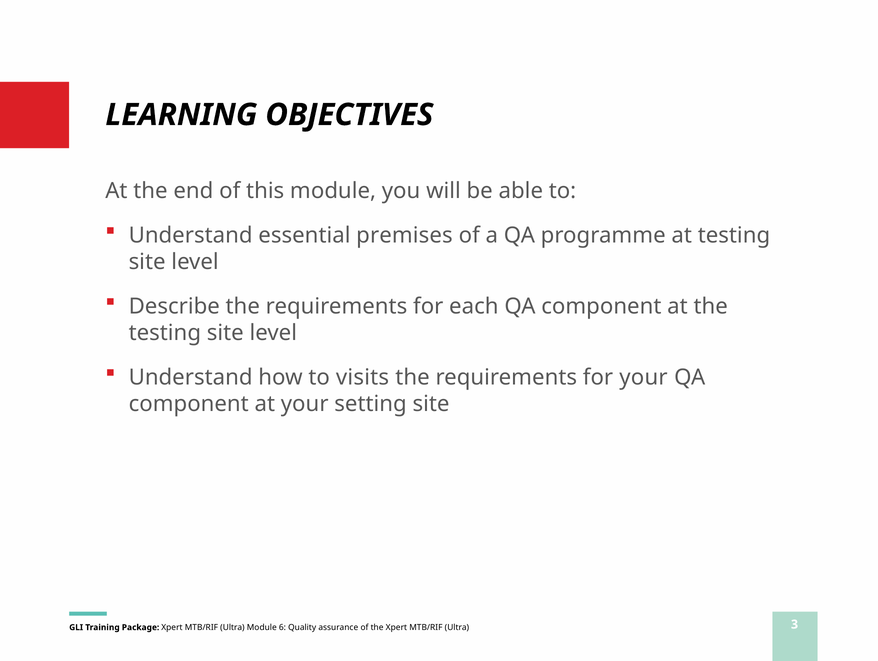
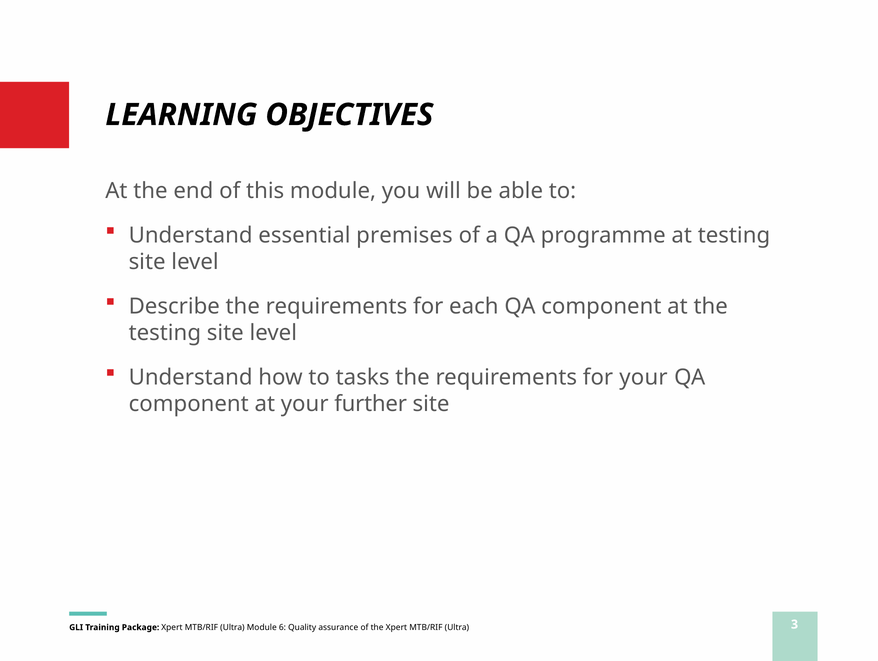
visits: visits -> tasks (363, 377)
setting: setting -> further (371, 404)
